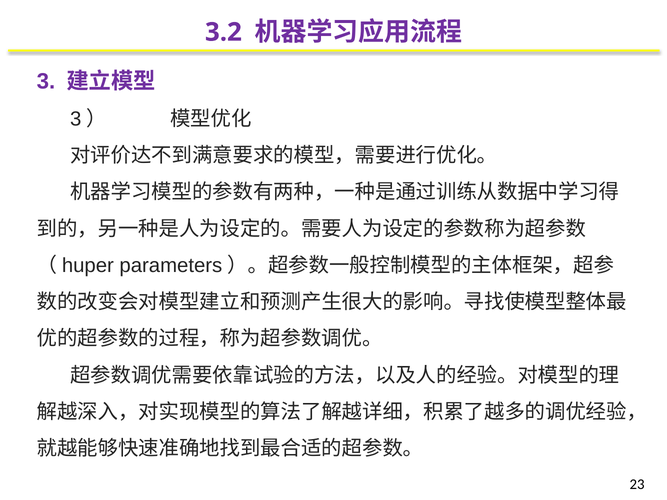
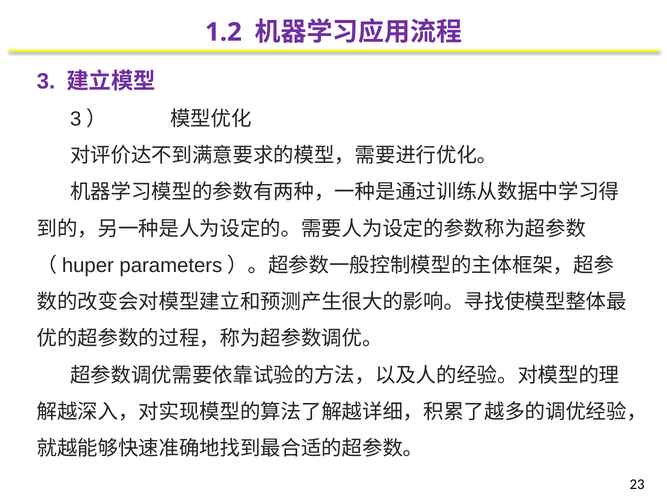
3.2: 3.2 -> 1.2 (223, 32)
